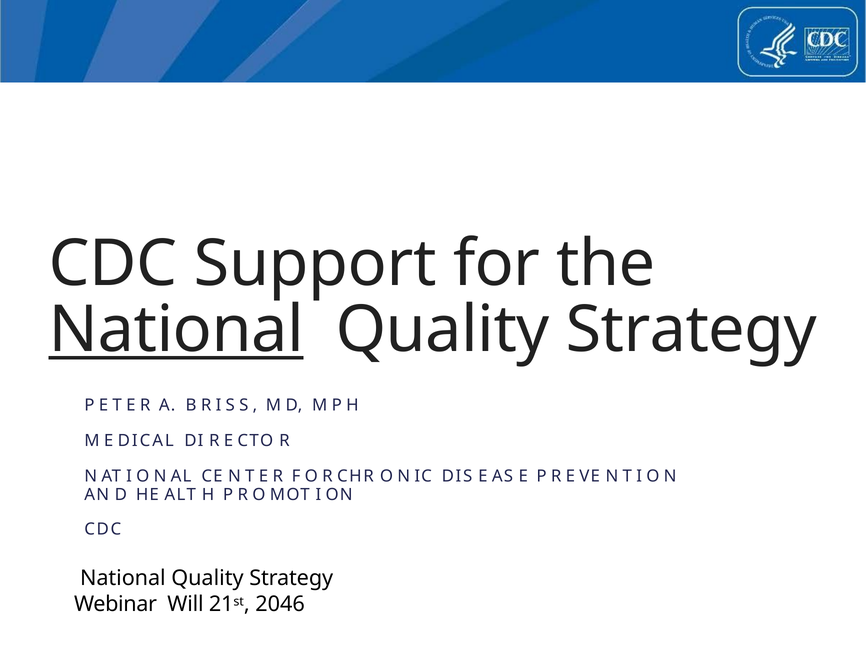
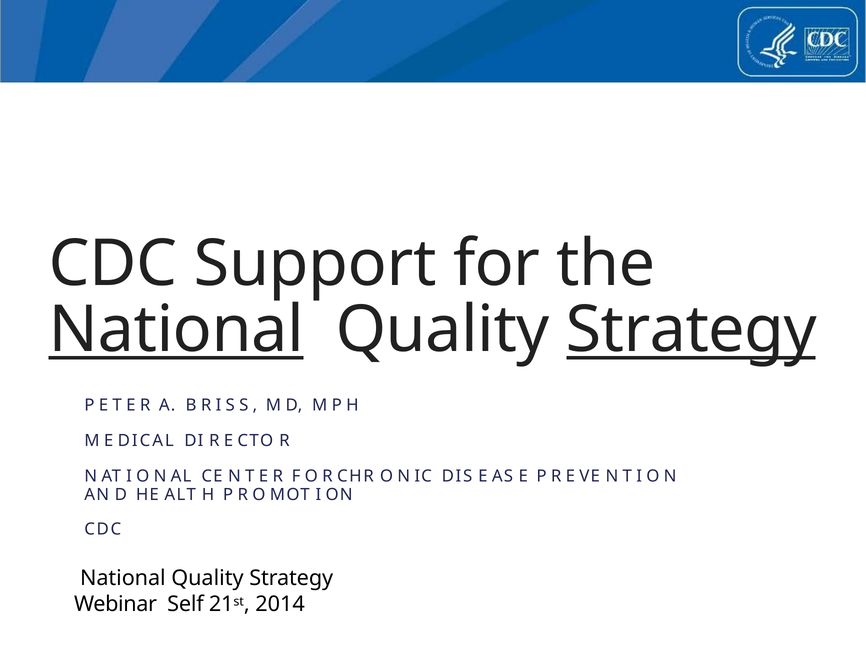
Strategy underline: none -> present (691, 330)
Will: Will -> Self (185, 605)
2046: 2046 -> 2014 (280, 605)
